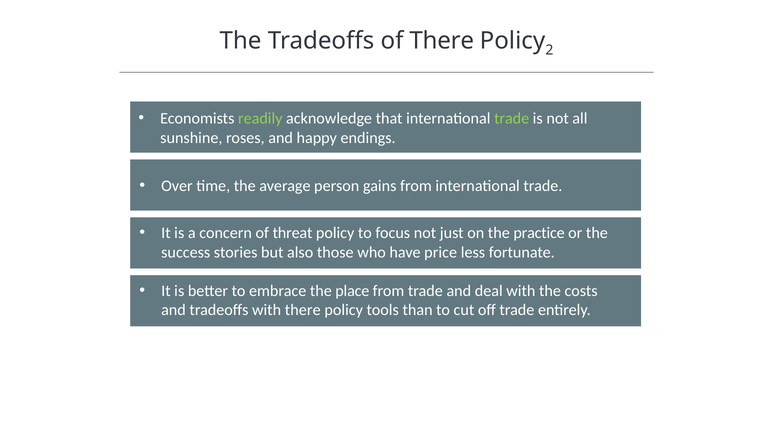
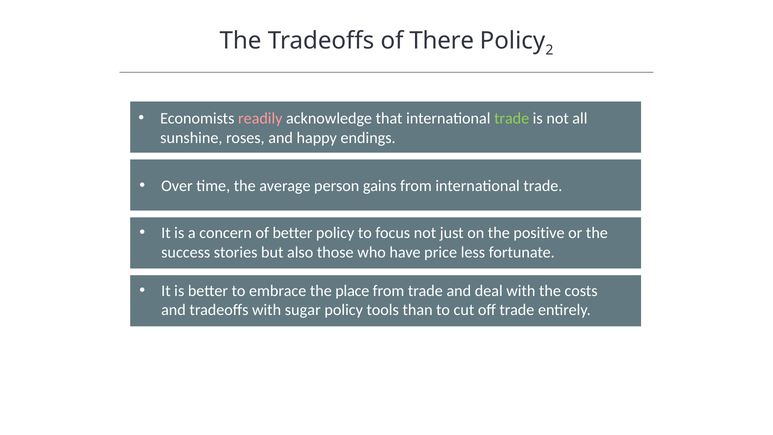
readily colour: light green -> pink (260, 118)
of threat: threat -> better (293, 233)
practice: practice -> positive (539, 233)
with there: there -> sugar (303, 310)
